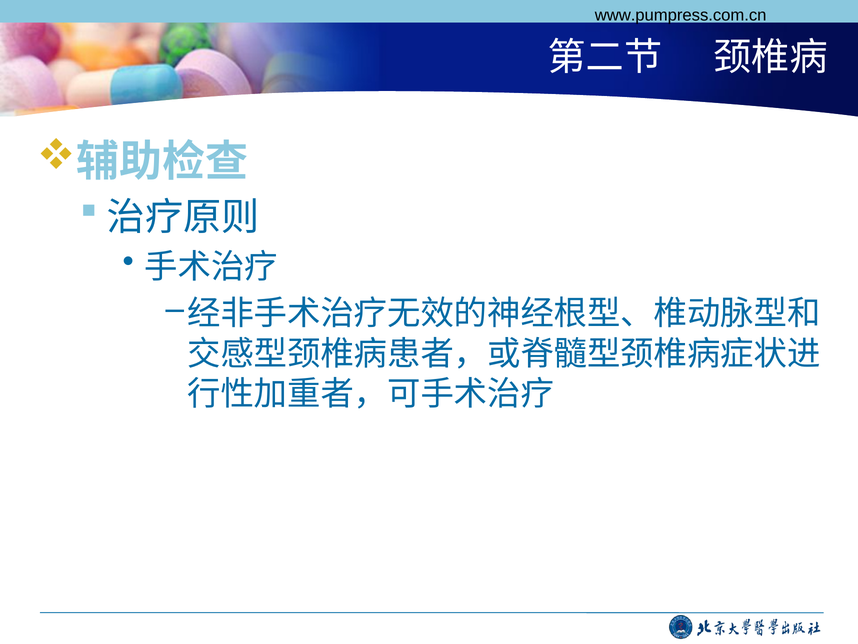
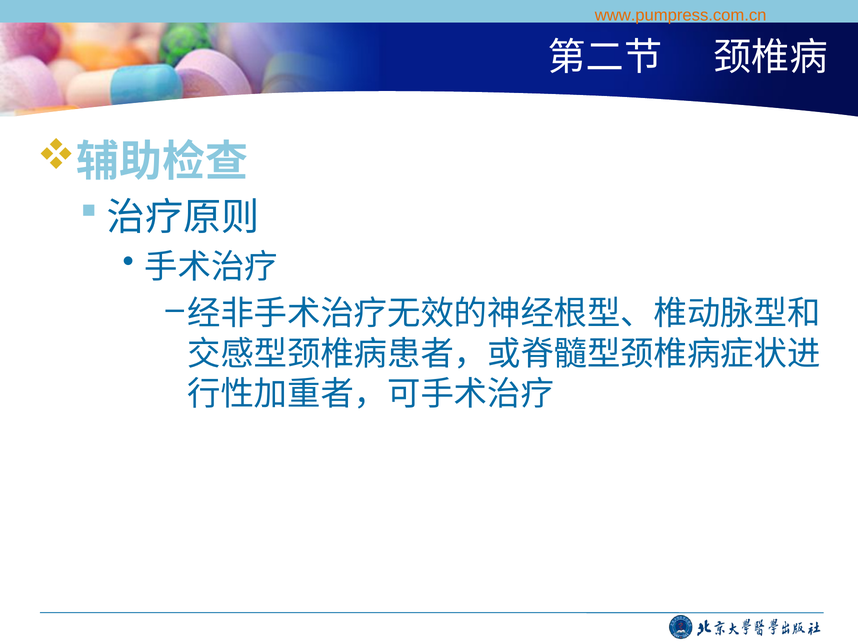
www.pumpress.com.cn colour: black -> orange (681, 15)
